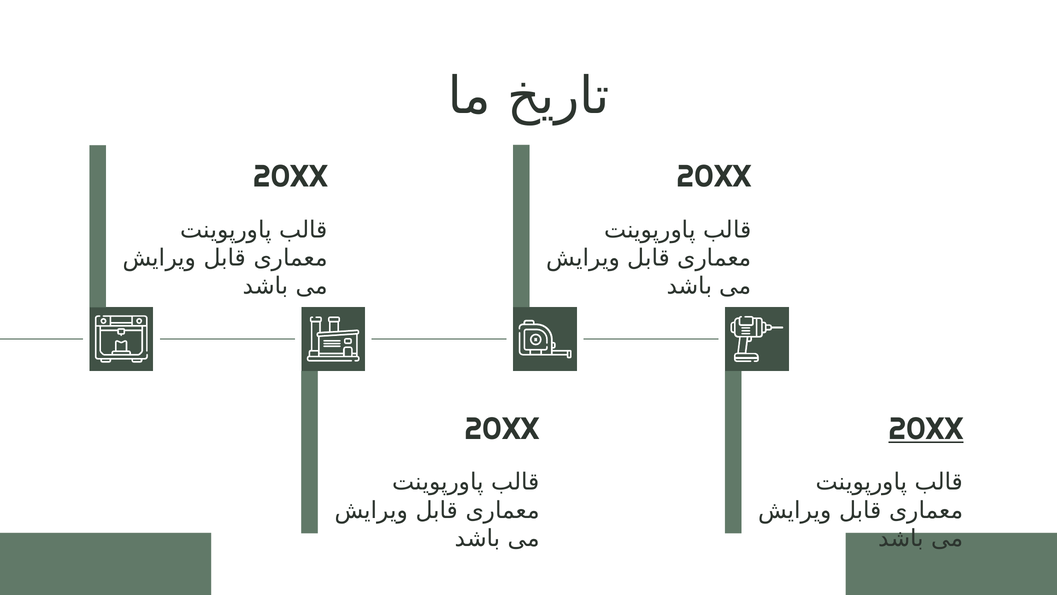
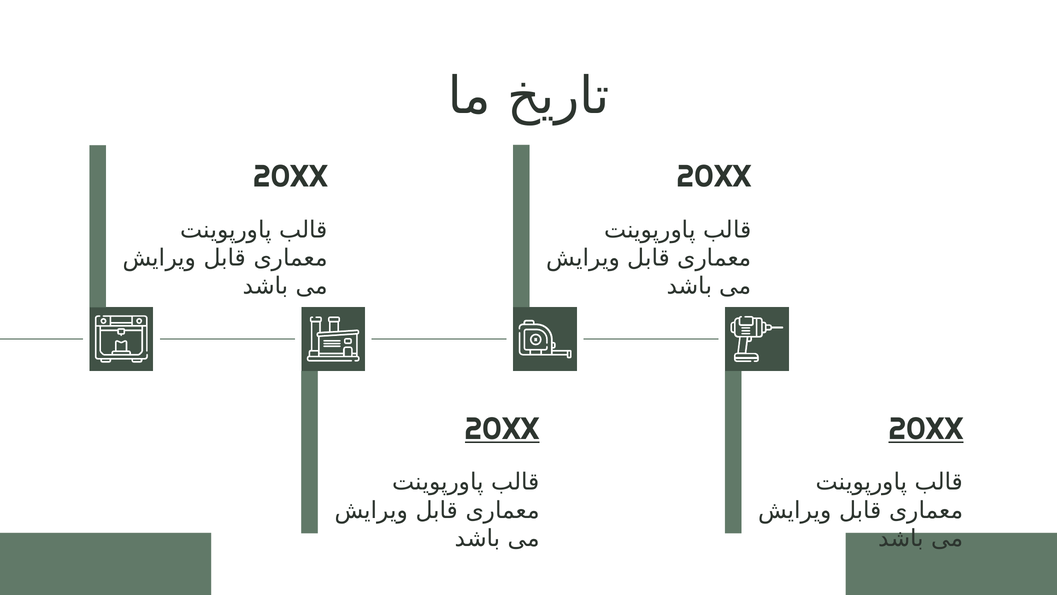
20XX underline: none -> present (502, 429)
